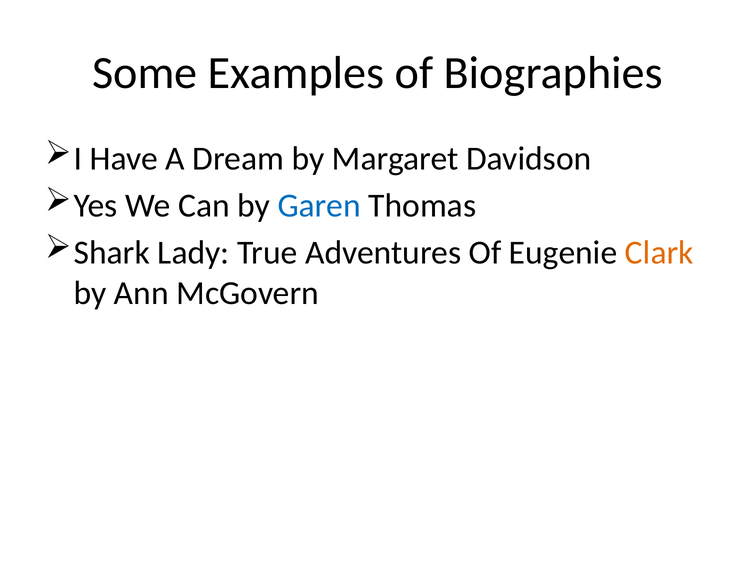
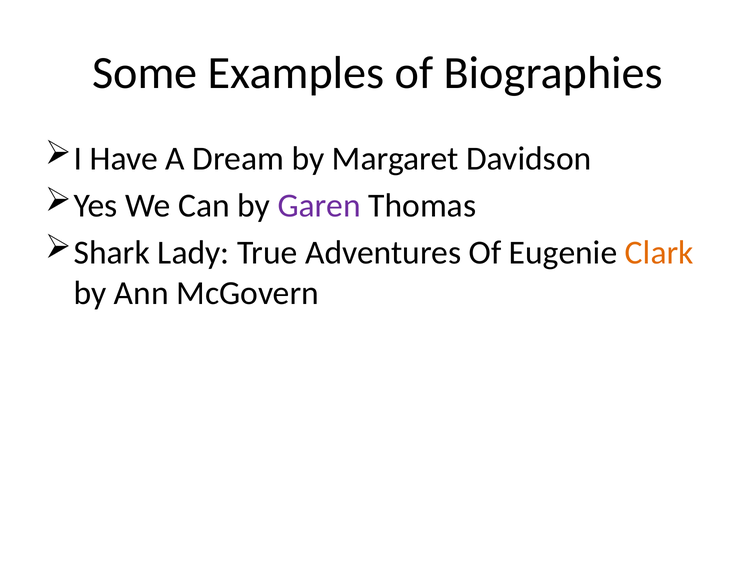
Garen colour: blue -> purple (319, 206)
